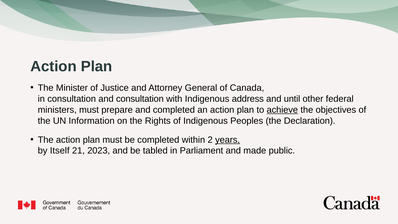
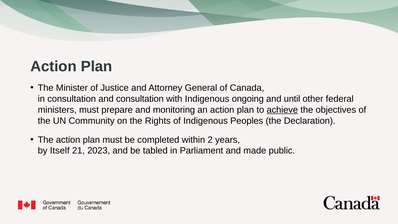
address: address -> ongoing (248, 99)
and completed: completed -> monitoring (174, 110)
Information: Information -> Community (92, 121)
years underline: present -> none (228, 140)
